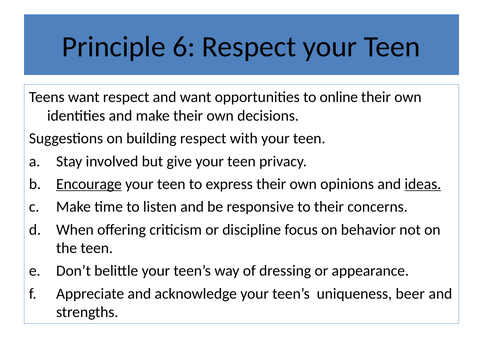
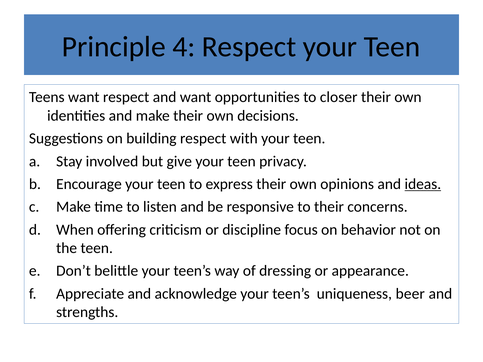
6: 6 -> 4 (184, 47)
online: online -> closer (339, 97)
Encourage underline: present -> none (89, 184)
